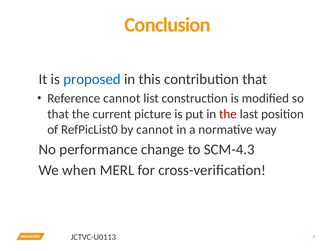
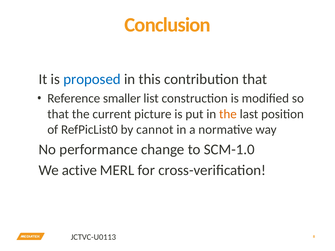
Reference cannot: cannot -> smaller (122, 98)
the colour: red -> orange (228, 114)
SCM-4.3: SCM-4.3 -> SCM-1.0 (229, 150)
when: when -> active (79, 170)
